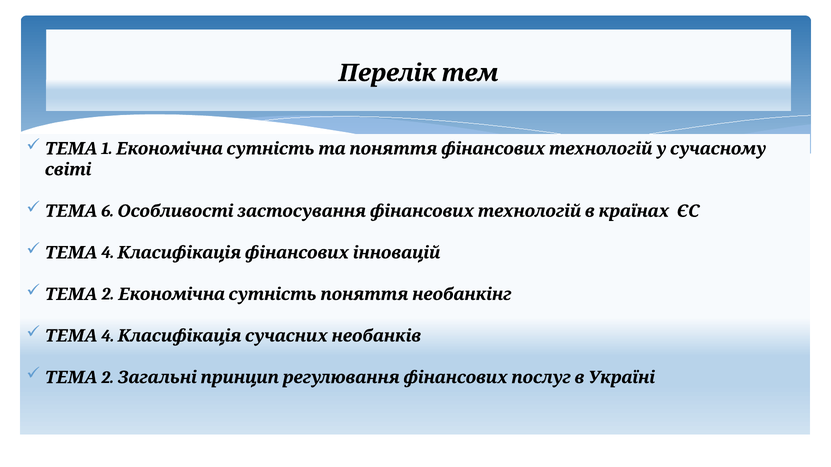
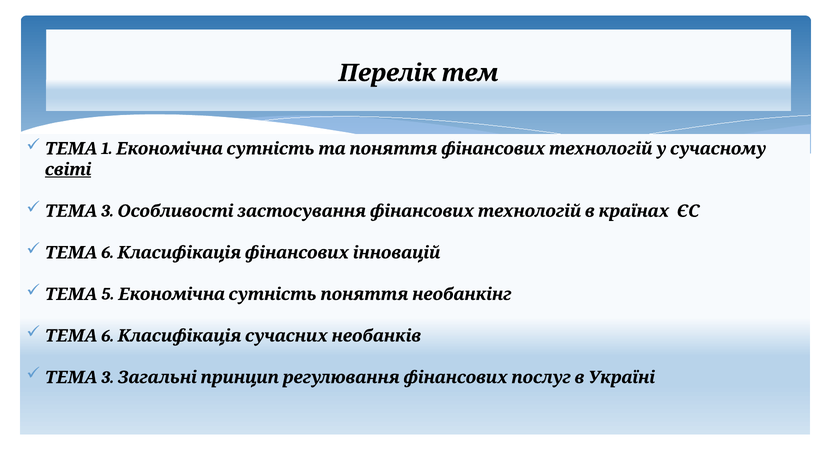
світі underline: none -> present (68, 170)
6: 6 -> 3 (108, 211)
4: 4 -> 6 (108, 253)
2: 2 -> 5 (108, 295)
4: 4 -> 6 (108, 336)
2: 2 -> 3 (108, 378)
